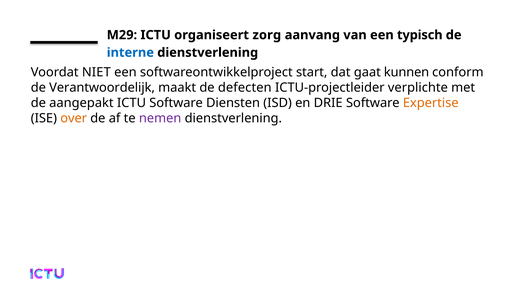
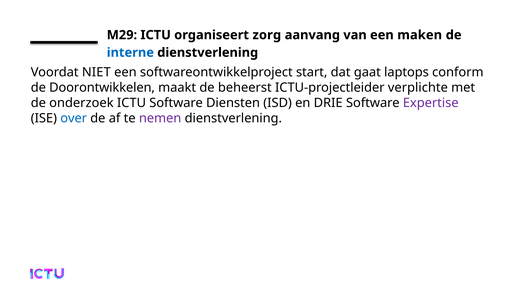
typisch: typisch -> maken (420, 35)
kunnen: kunnen -> laptops (406, 72)
Verantwoordelijk: Verantwoordelijk -> Doorontwikkelen (102, 88)
defecten: defecten -> beheerst (245, 88)
aangepakt: aangepakt -> onderzoek (81, 103)
Expertise colour: orange -> purple (431, 103)
over colour: orange -> blue (74, 118)
